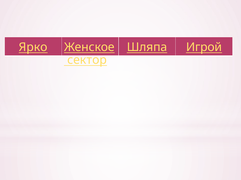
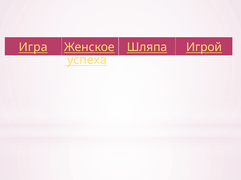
Ярко: Ярко -> Игра (33, 47)
сектор: сектор -> успеха (87, 60)
